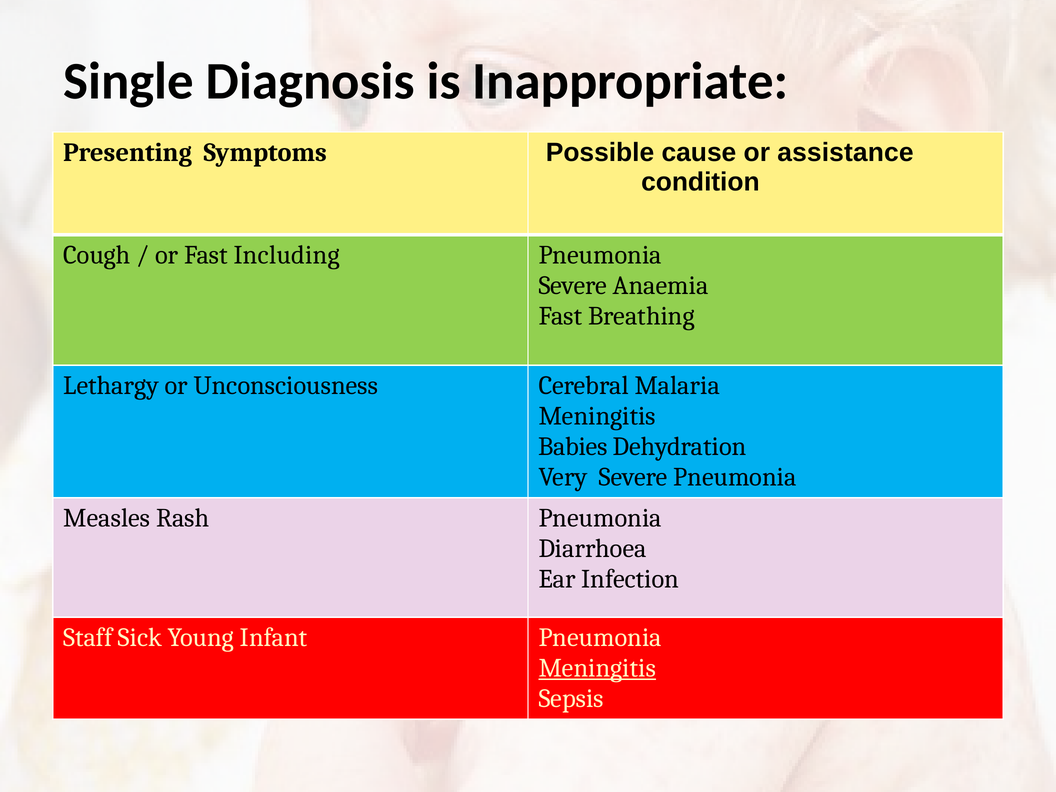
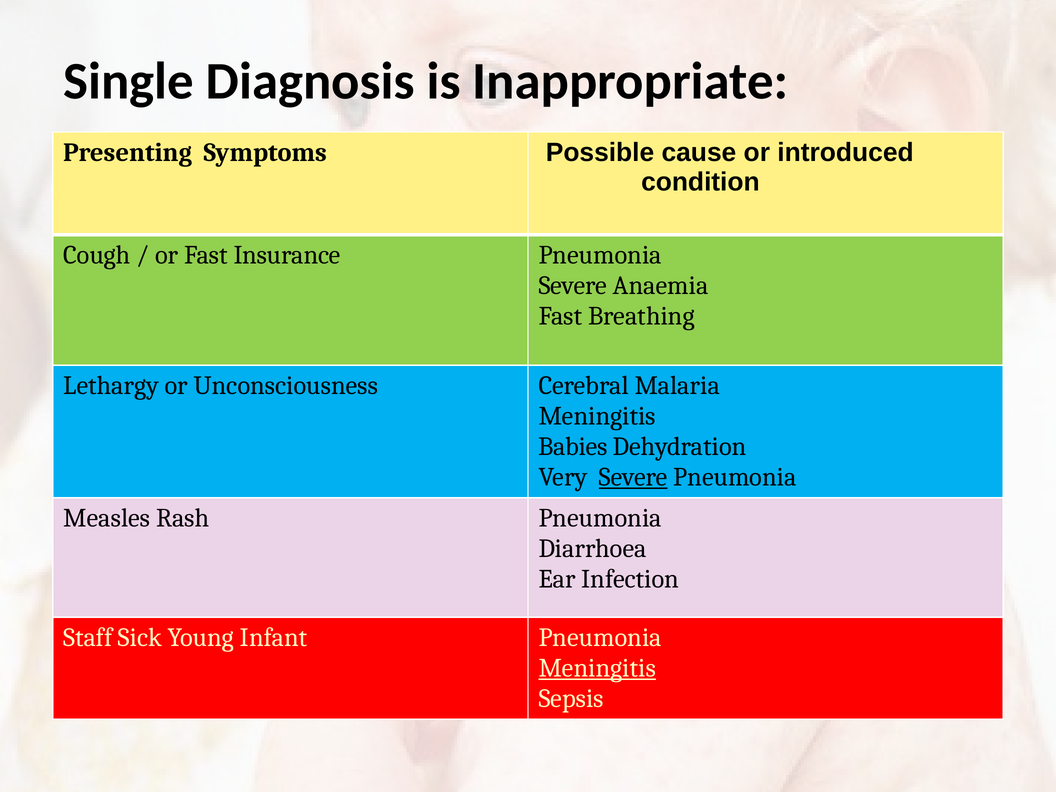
assistance: assistance -> introduced (846, 153)
Including: Including -> Insurance (287, 255)
Severe underline: none -> present (633, 477)
